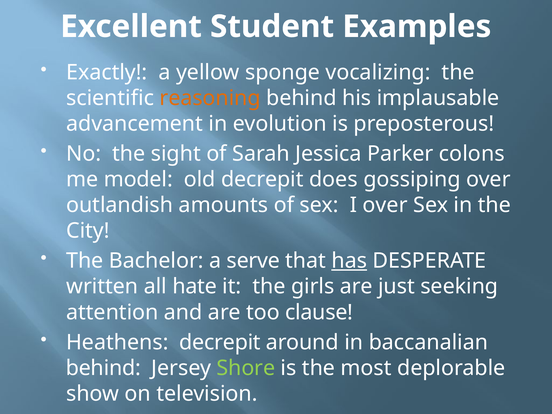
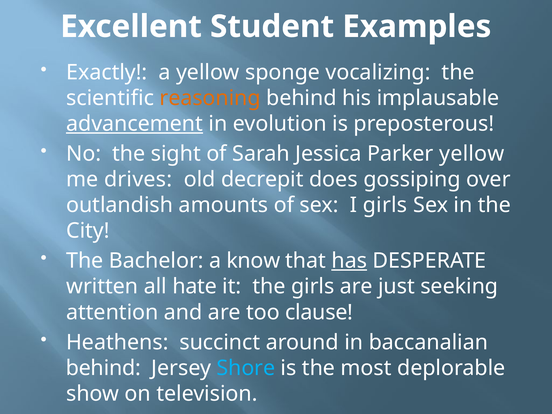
advancement underline: none -> present (135, 124)
Parker colons: colons -> yellow (472, 154)
model: model -> drives (138, 179)
I over: over -> girls (385, 205)
serve: serve -> know (253, 261)
Heathens decrepit: decrepit -> succinct (220, 342)
Shore colour: light green -> light blue (246, 368)
